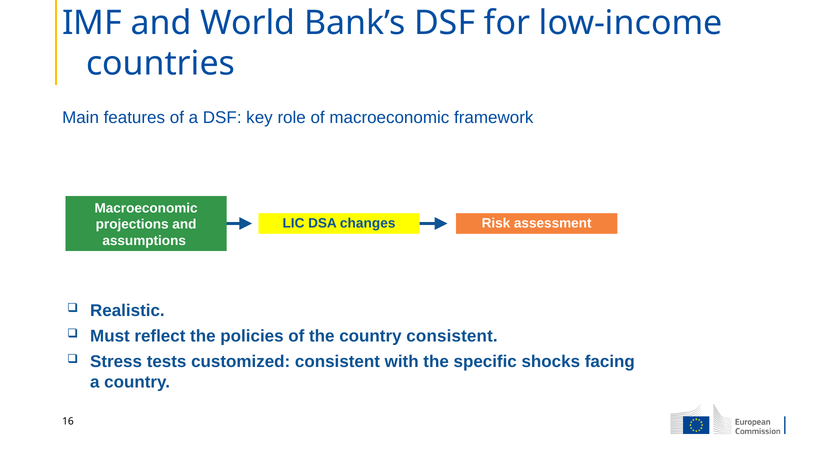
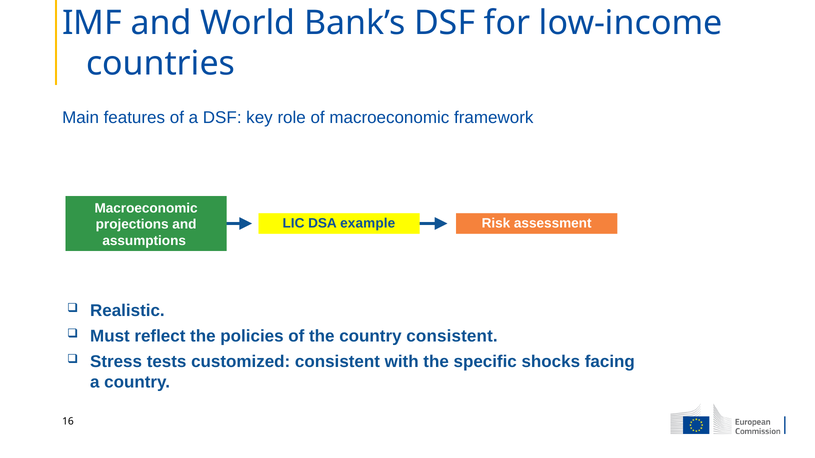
changes: changes -> example (368, 224)
